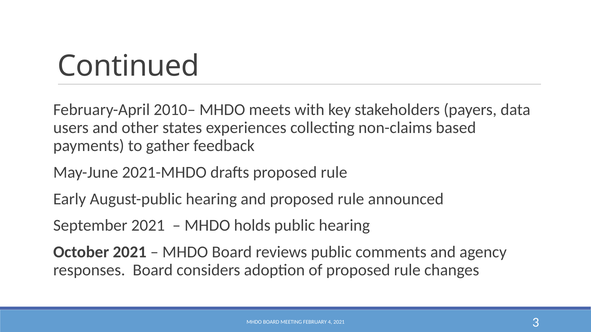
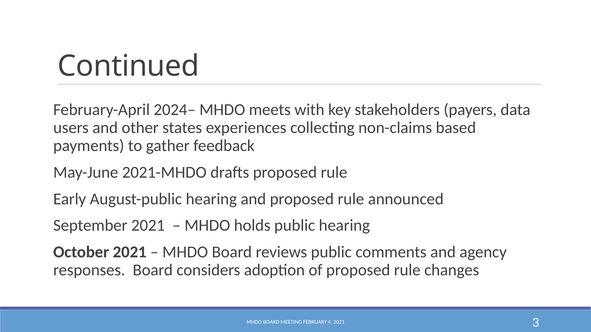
2010–: 2010– -> 2024– (175, 110)
